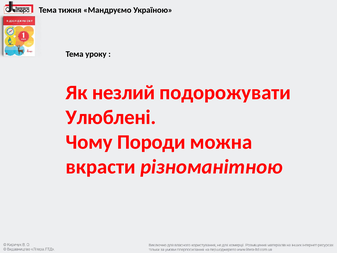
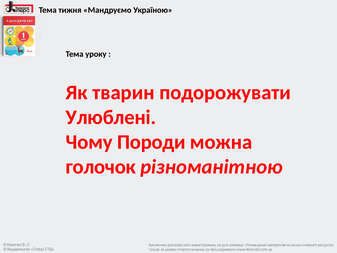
незлий: незлий -> тварин (123, 93)
вкрасти: вкрасти -> голочок (101, 167)
